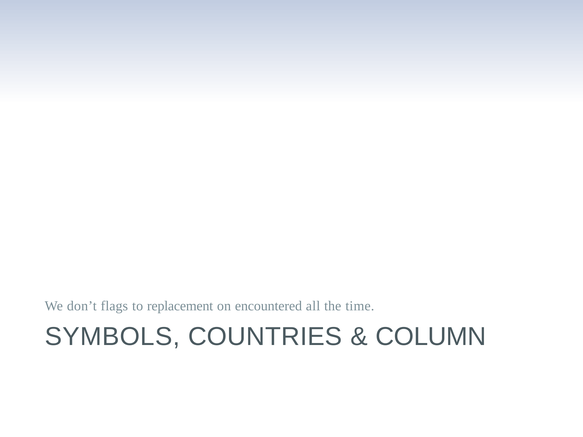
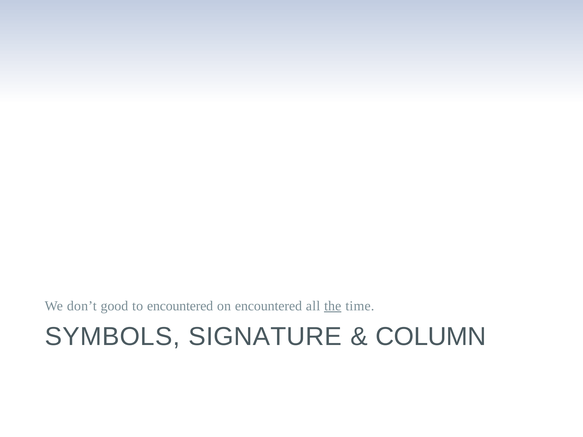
flags: flags -> good (114, 306)
to replacement: replacement -> encountered (180, 306)
the underline: none -> present (333, 306)
COUNTRIES: COUNTRIES -> SIGNATURE (265, 337)
